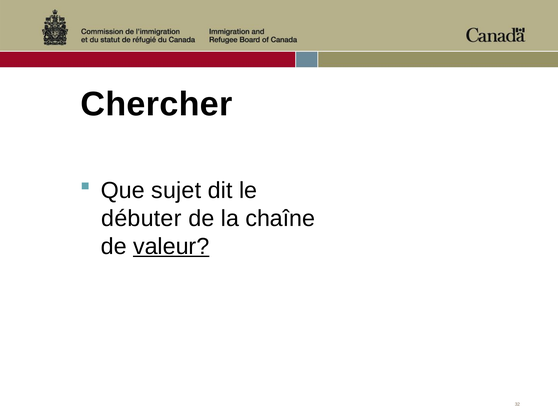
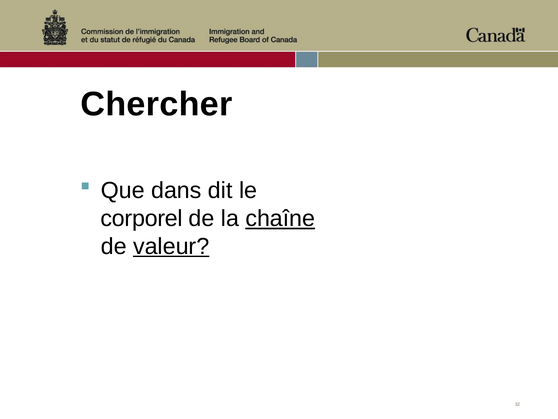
sujet: sujet -> dans (176, 190)
débuter: débuter -> corporel (142, 218)
chaîne underline: none -> present (280, 218)
